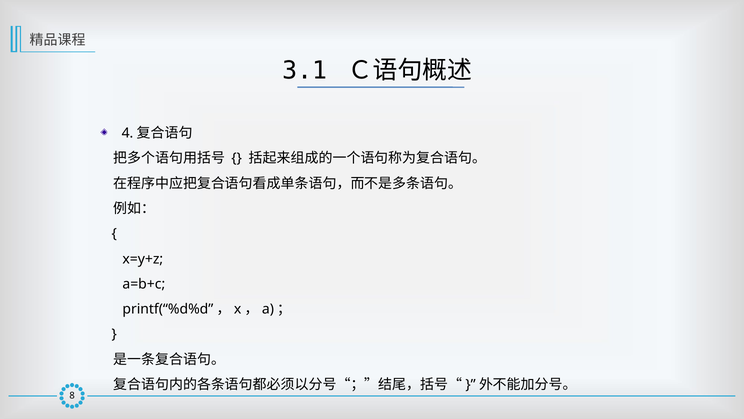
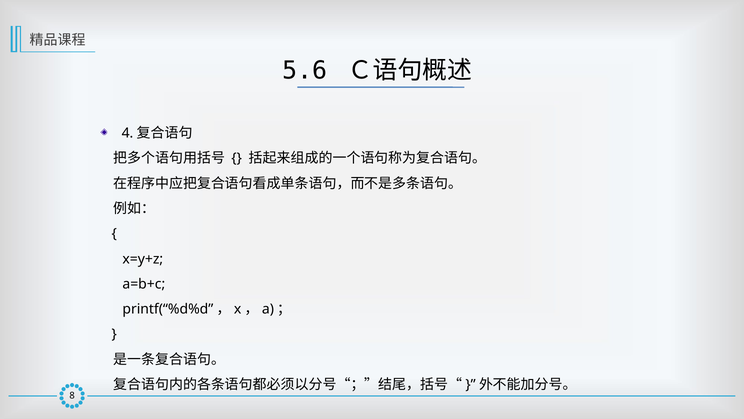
3.1: 3.1 -> 5.6 (305, 71)
